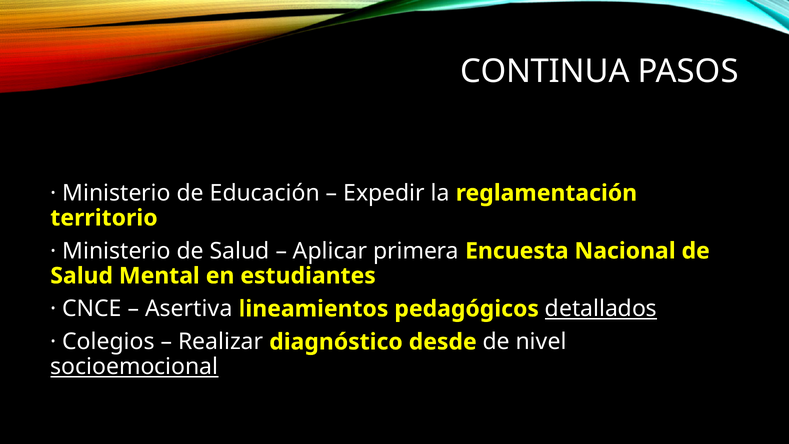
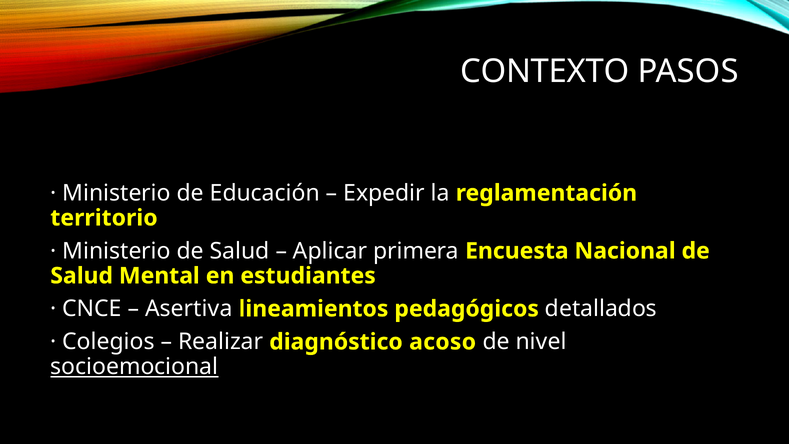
CONTINUA: CONTINUA -> CONTEXTO (545, 71)
detallados underline: present -> none (601, 309)
desde: desde -> acoso (443, 342)
